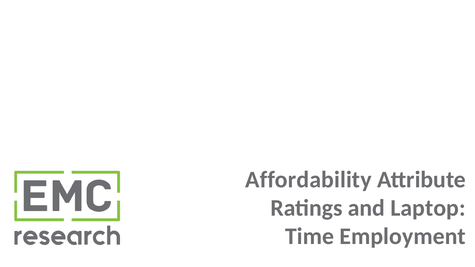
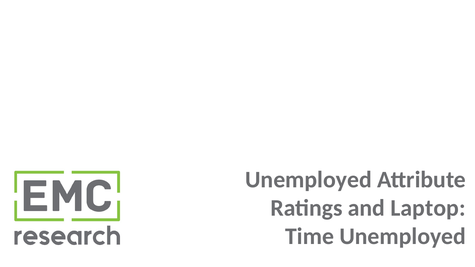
Affordability: Affordability -> Unemployed (308, 180)
Time Employment: Employment -> Unemployed (403, 237)
